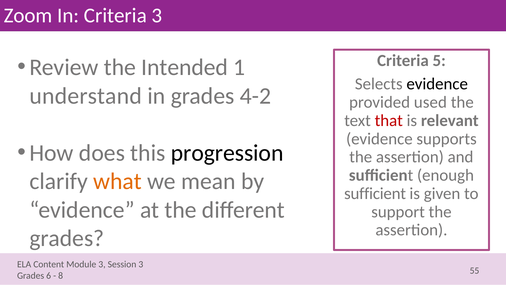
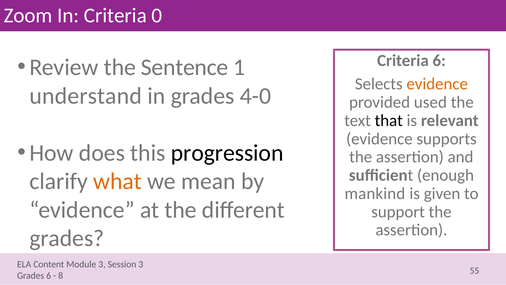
Criteria 3: 3 -> 0 (157, 16)
Criteria 5: 5 -> 6 (439, 60)
Intended: Intended -> Sentence (185, 67)
evidence colour: black -> orange (437, 84)
4-2: 4-2 -> 4-0 (255, 96)
that colour: red -> black (389, 120)
sufficient: sufficient -> mankind (375, 193)
